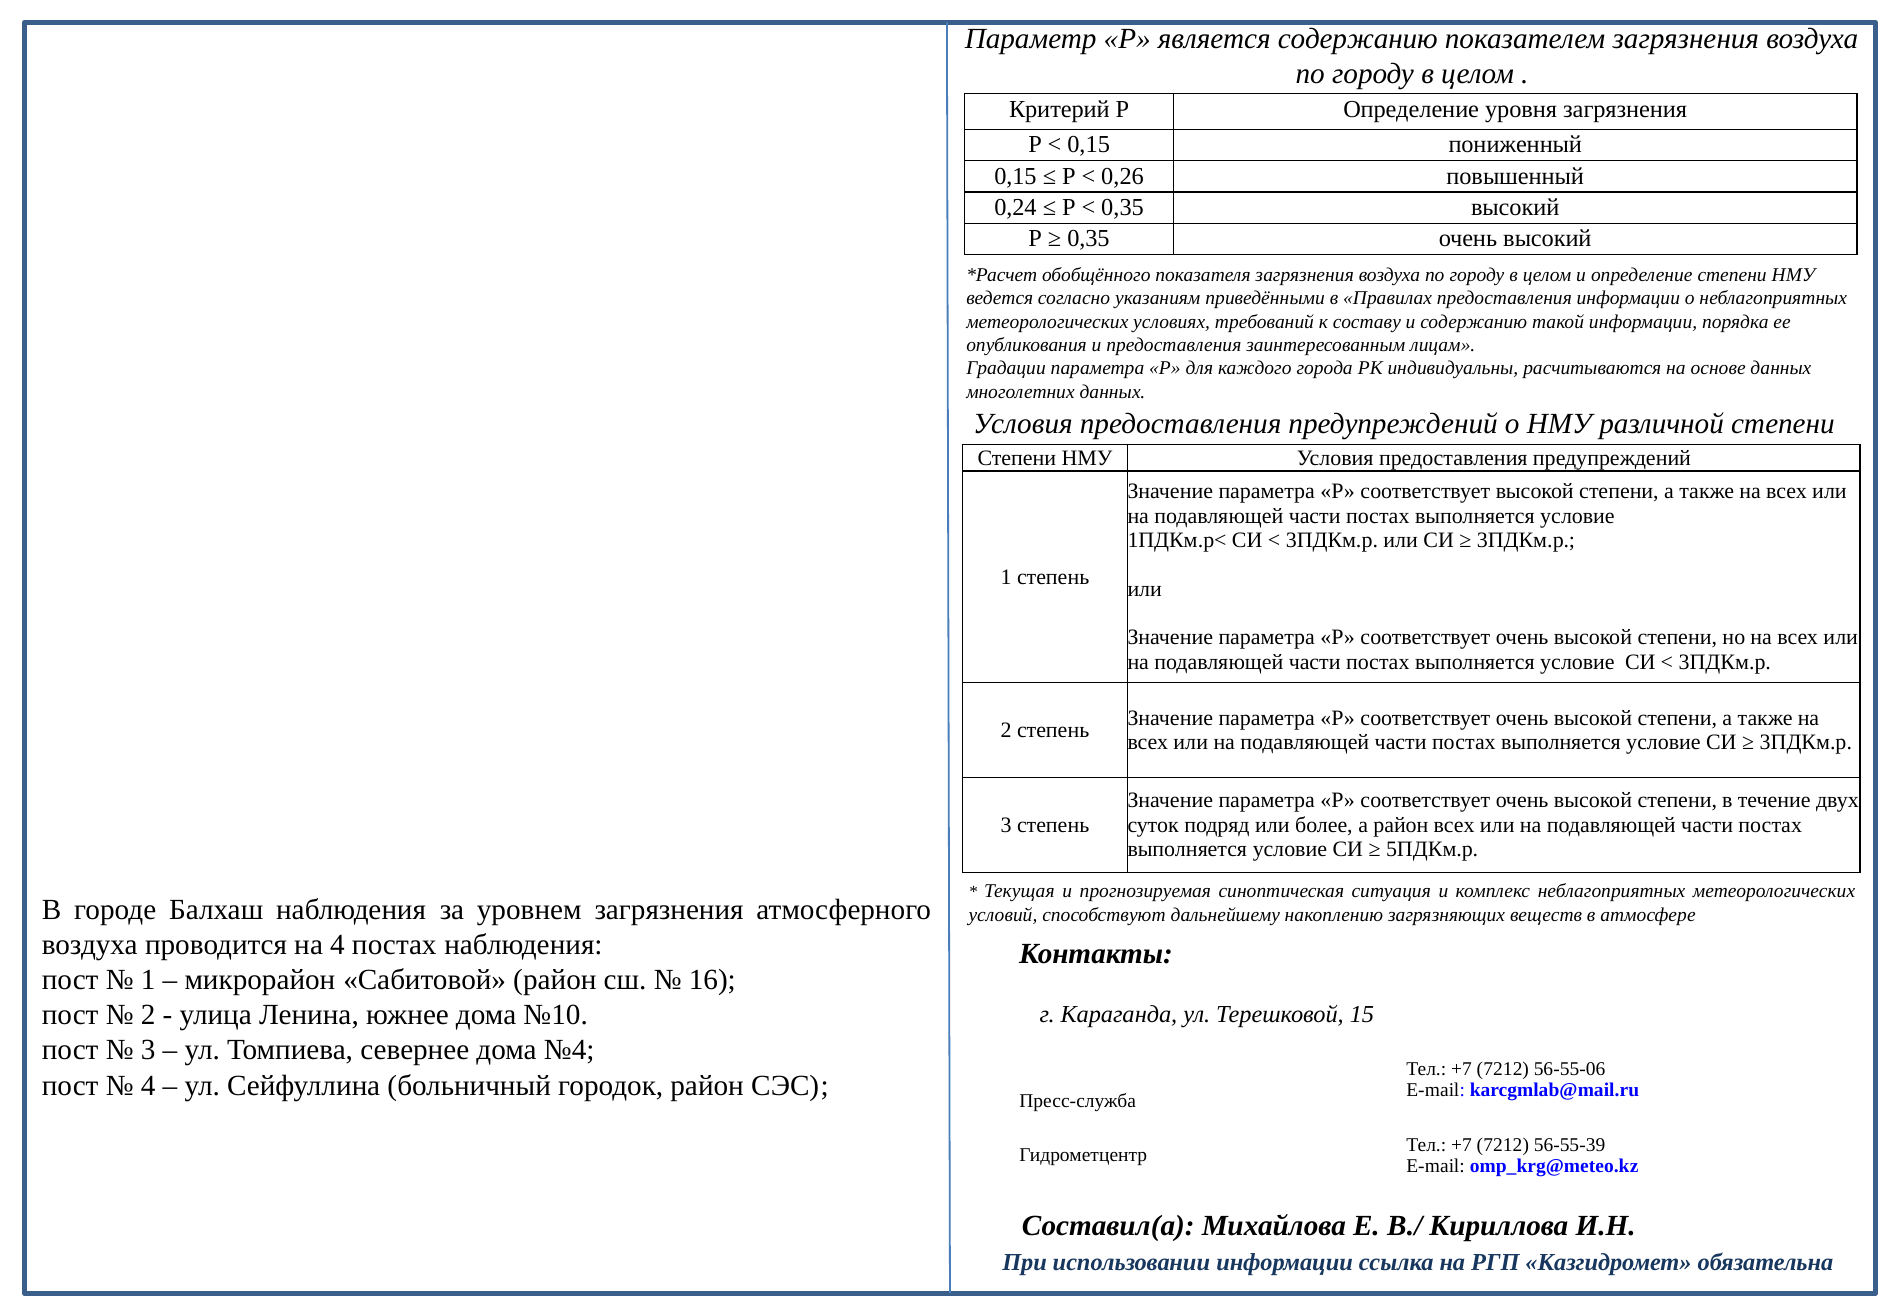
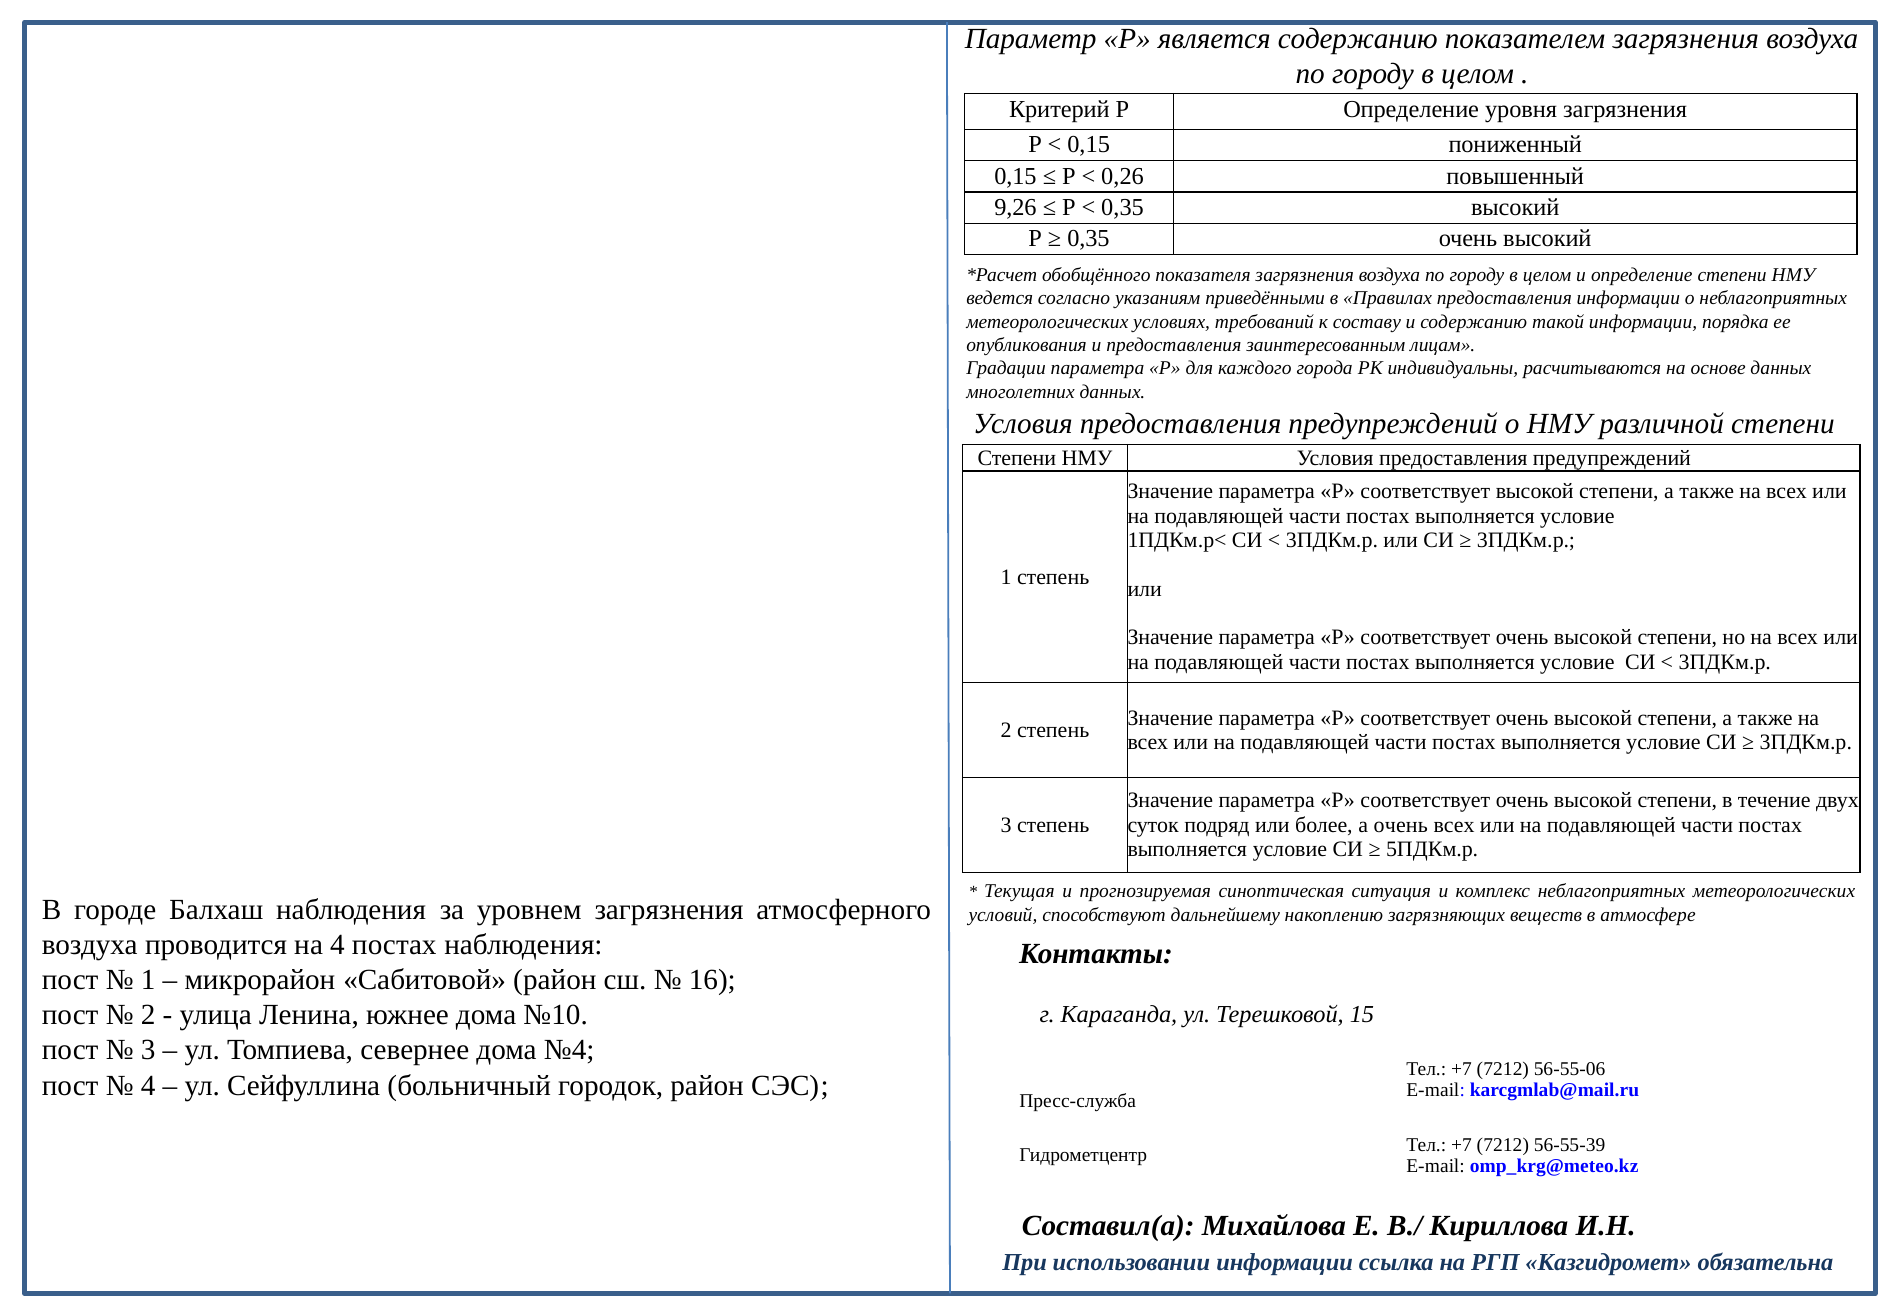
0,24: 0,24 -> 9,26 (1015, 207)
а район: район -> очень (1401, 825)
